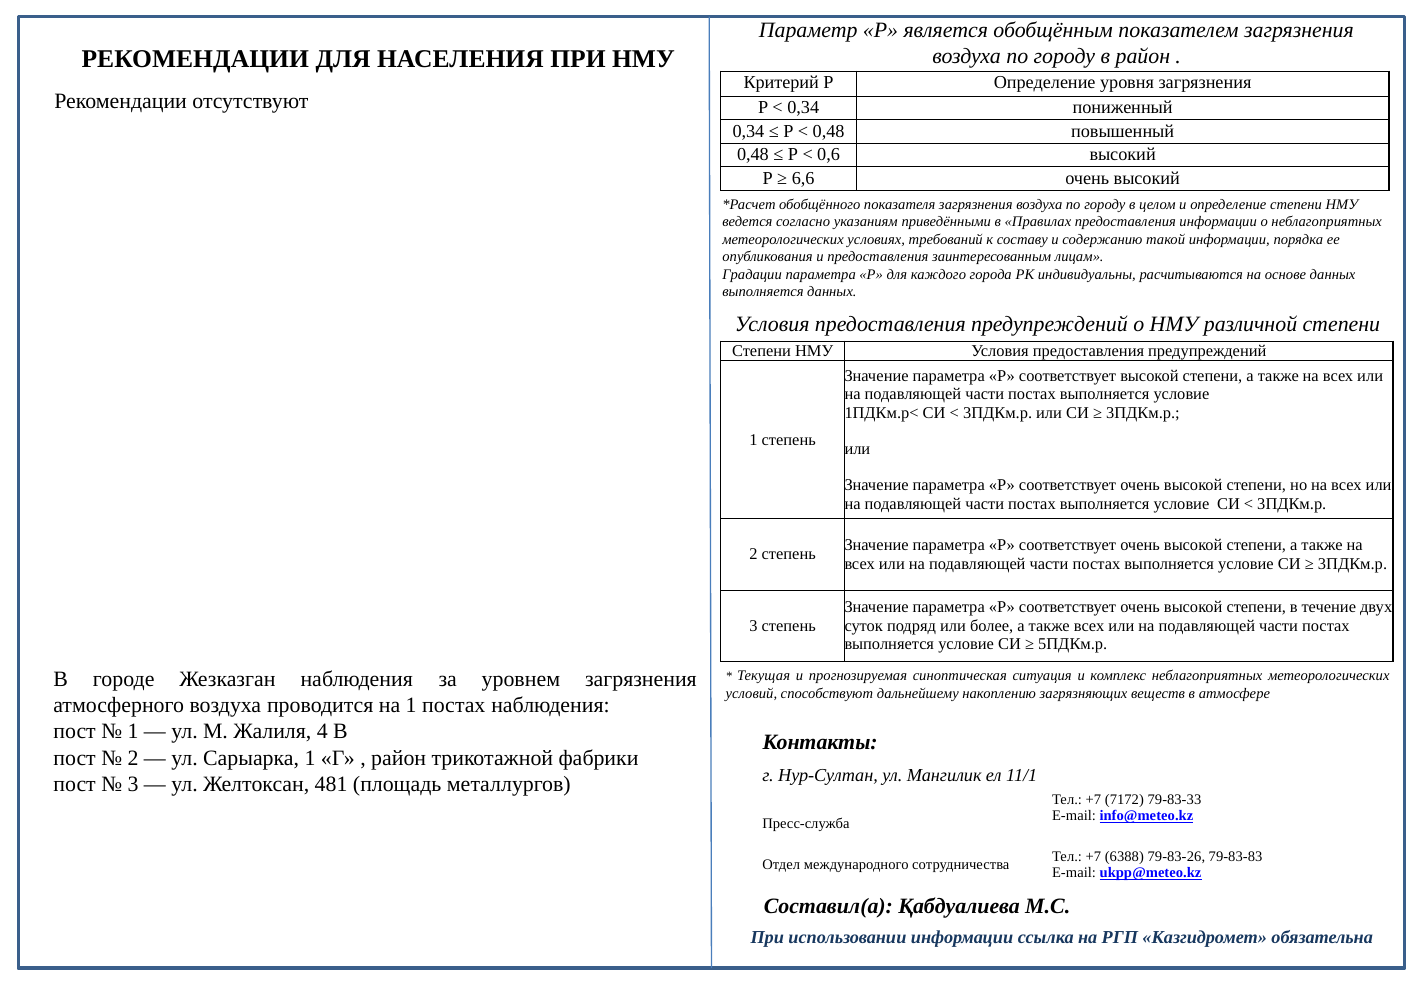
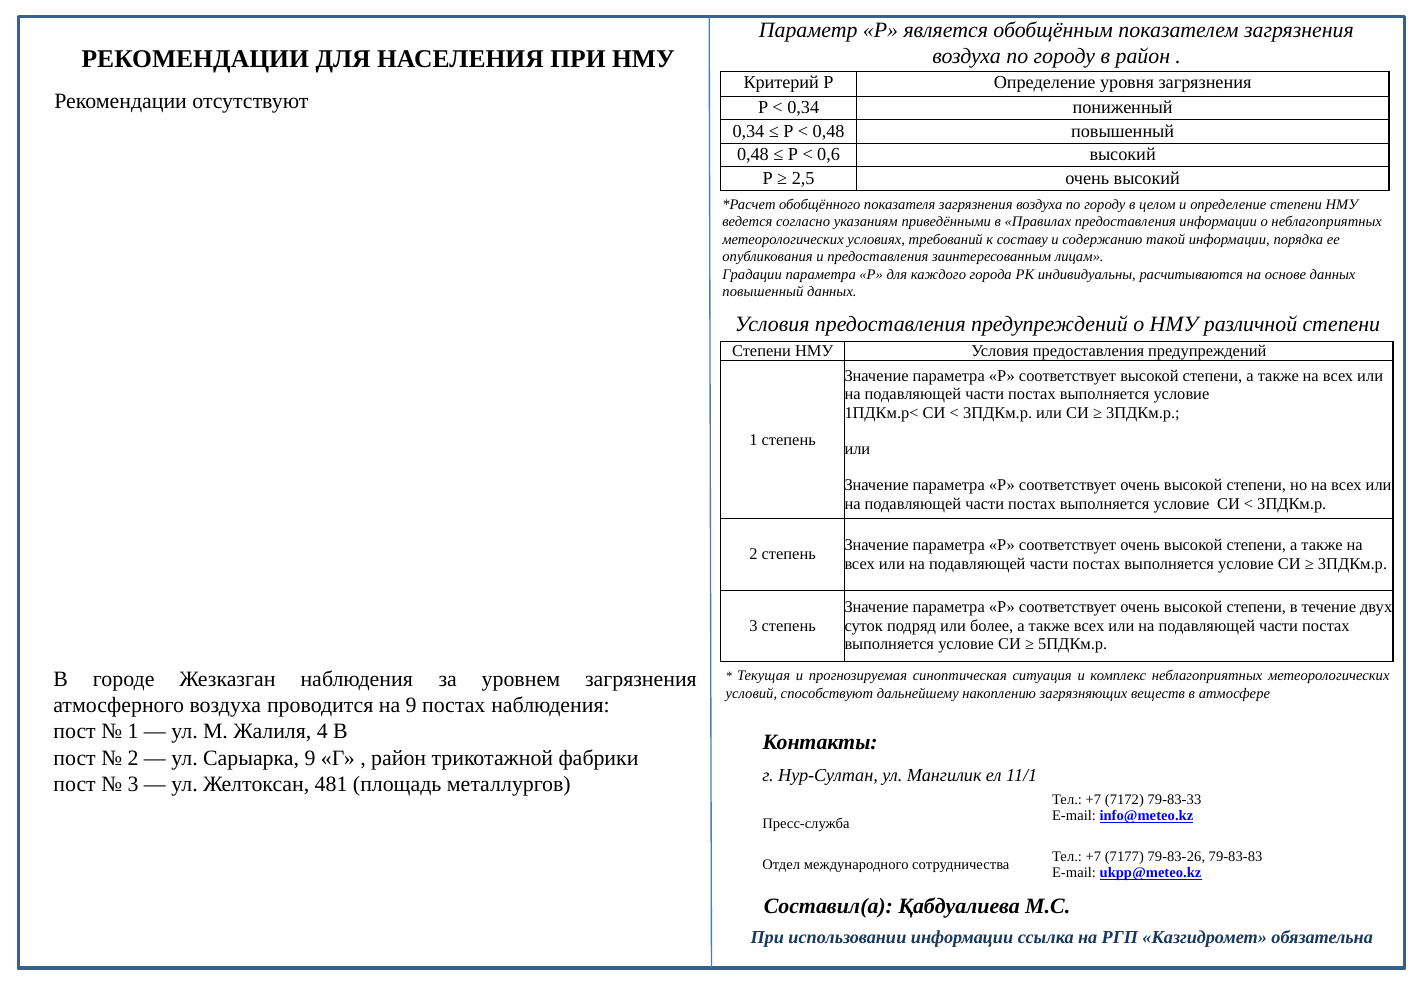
6,6: 6,6 -> 2,5 (803, 178)
выполняется: выполняется -> повышенный (763, 292)
на 1: 1 -> 9 (411, 705)
Сарыарка 1: 1 -> 9 (310, 758)
6388: 6388 -> 7177 (1124, 857)
